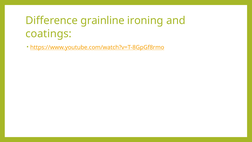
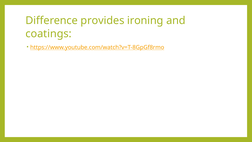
grainline: grainline -> provides (102, 21)
